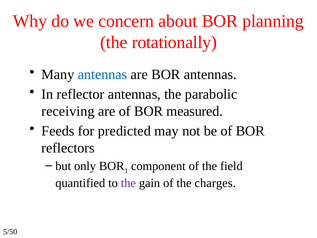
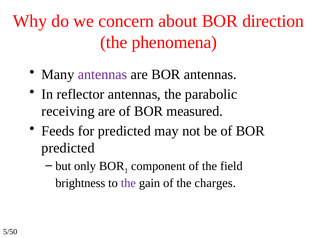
planning: planning -> direction (273, 21)
rotationally: rotationally -> phenomena (174, 42)
antennas colour: blue -> purple (103, 74)
reflectors: reflectors -> predicted (68, 148)
quantified: quantified -> brightness (80, 183)
